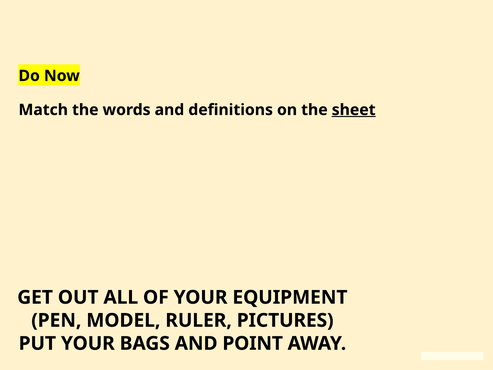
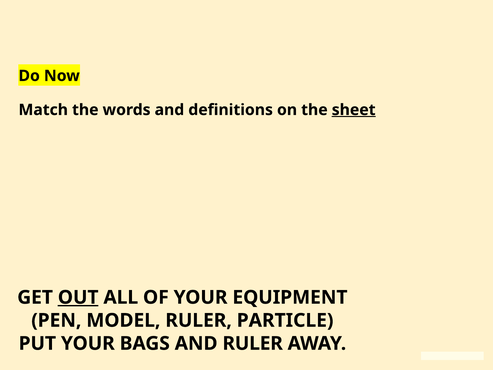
OUT underline: none -> present (78, 297)
PICTURES: PICTURES -> PARTICLE (285, 320)
AND POINT: POINT -> RULER (253, 343)
